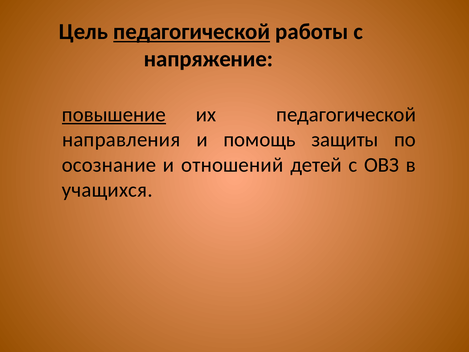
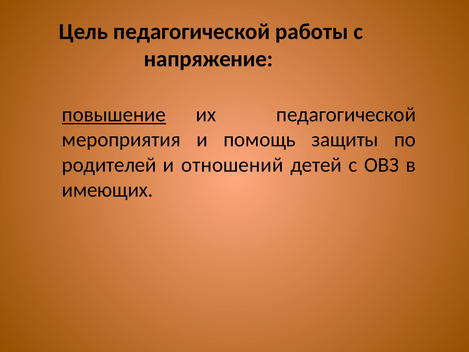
педагогической underline: present -> none (192, 32)
направления: направления -> мероприятия (121, 140)
осознание: осознание -> родителей (109, 165)
учащихся: учащихся -> имеющих (107, 190)
